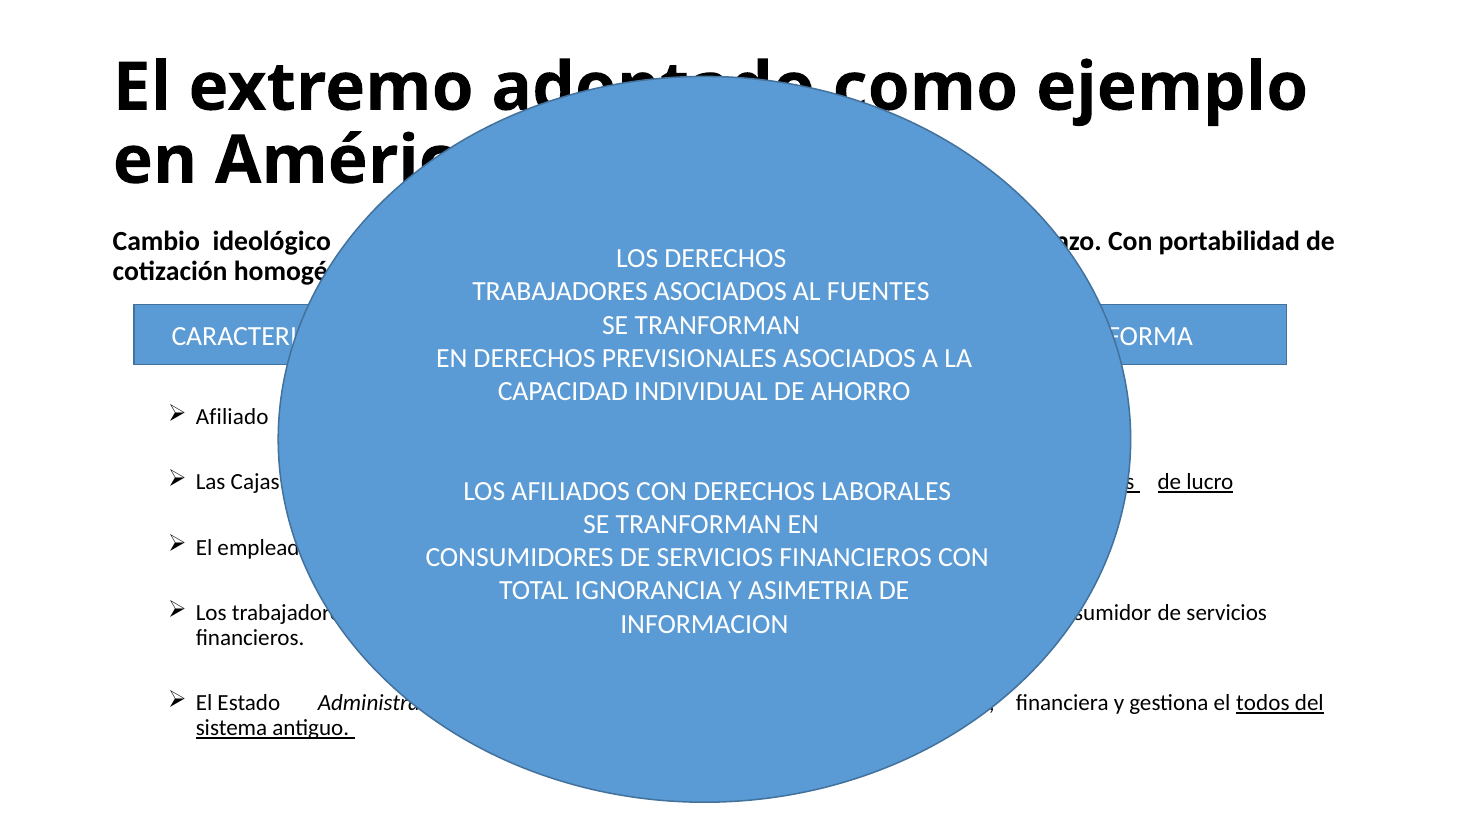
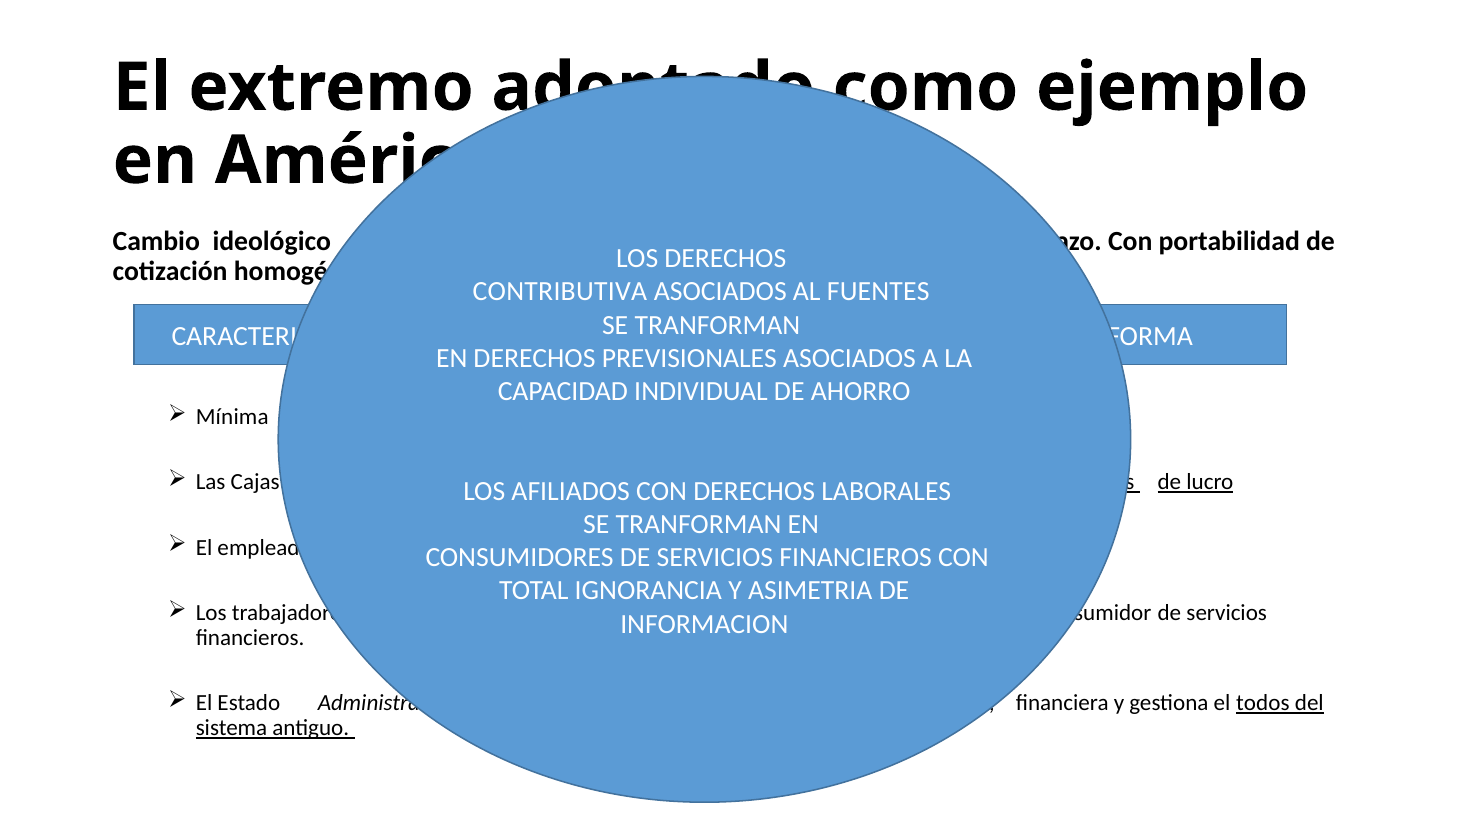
TRABAJADORES: TRABAJADORES -> CONTRIBUTIVA (560, 292)
Afiliado: Afiliado -> Mínima (232, 417)
